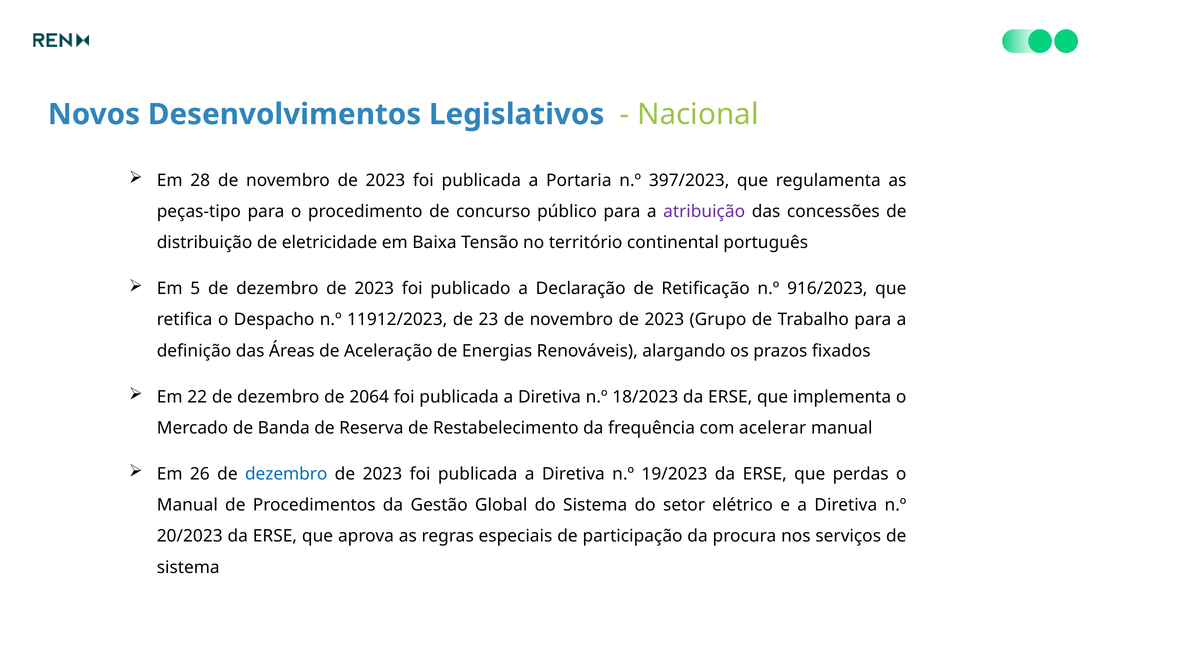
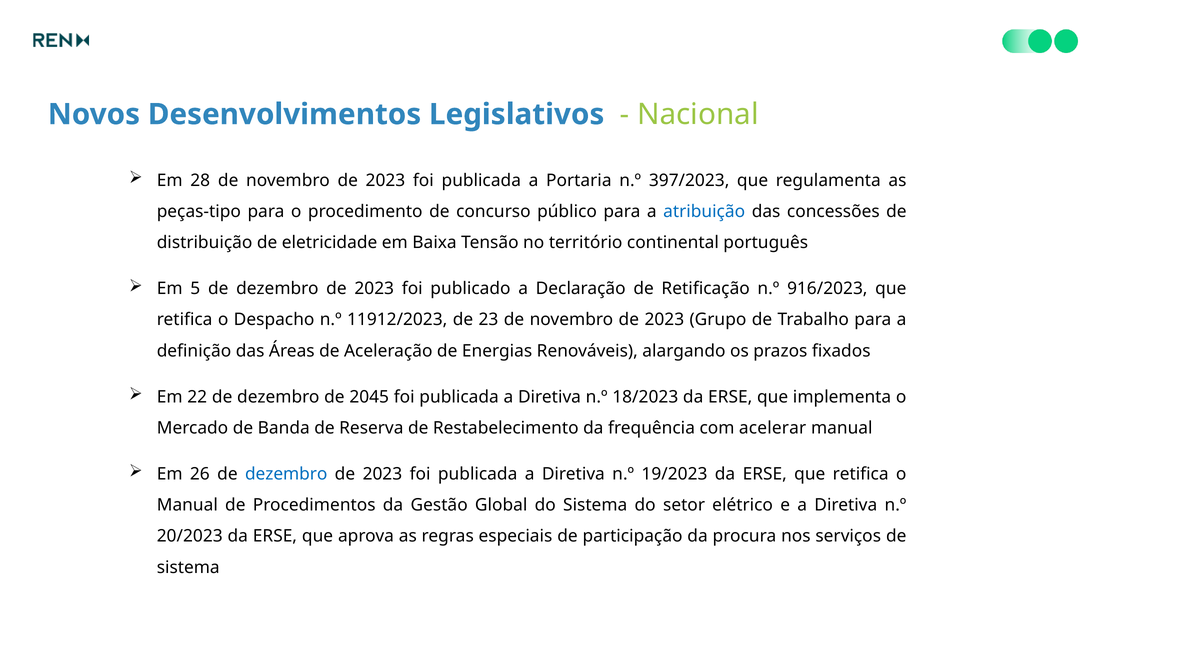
atribuição colour: purple -> blue (704, 212)
2064: 2064 -> 2045 (369, 397)
ERSE que perdas: perdas -> retifica (861, 474)
